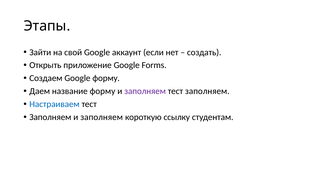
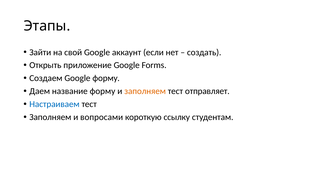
заполняем colour: purple -> orange (145, 91)
тест заполняем: заполняем -> отправляет (207, 91)
заполняем: заполняем -> вопросами (102, 117)
